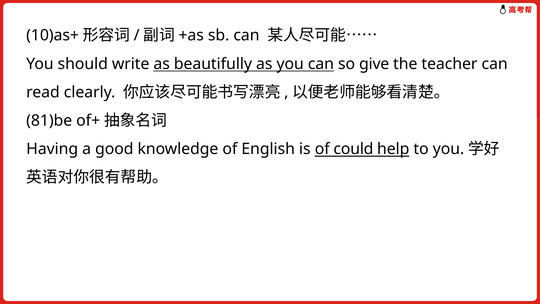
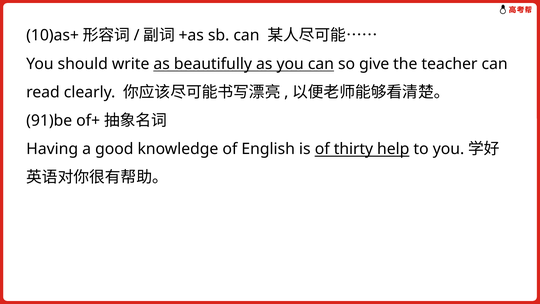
81)be: 81)be -> 91)be (49, 121)
could: could -> thirty (353, 149)
